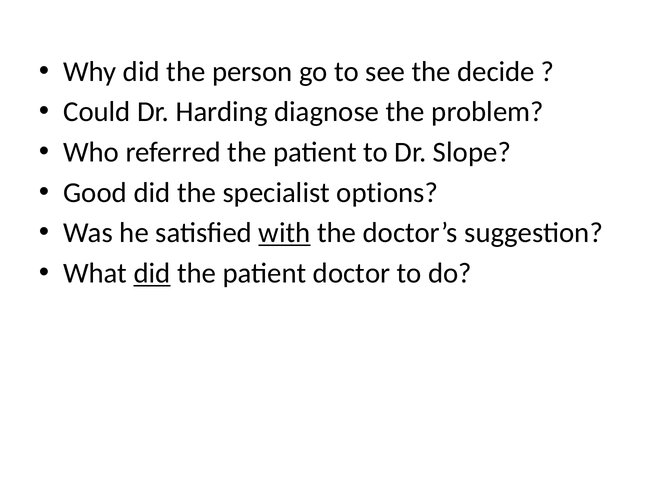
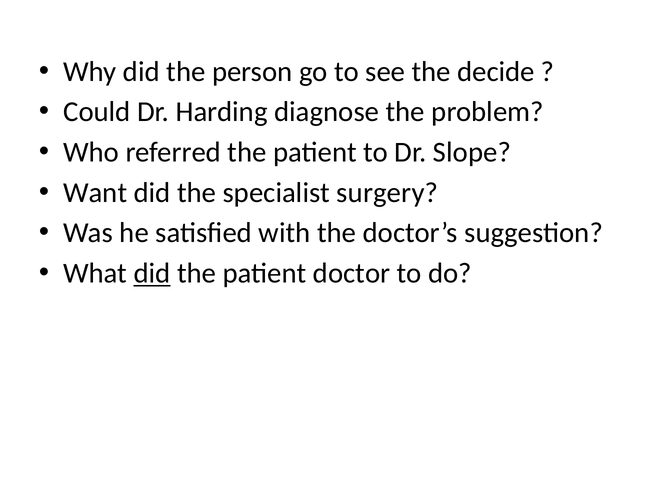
Good: Good -> Want (95, 193)
options: options -> surgery (387, 193)
with underline: present -> none (284, 233)
